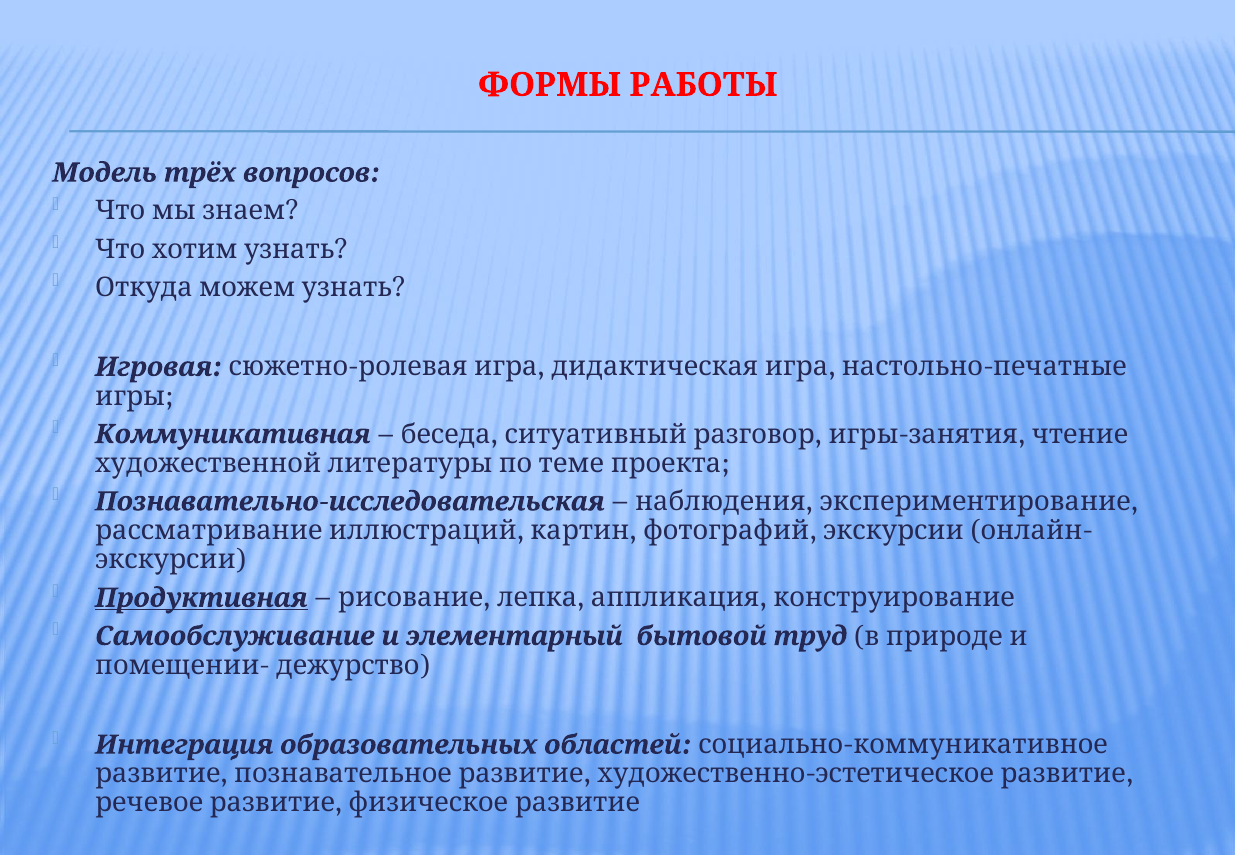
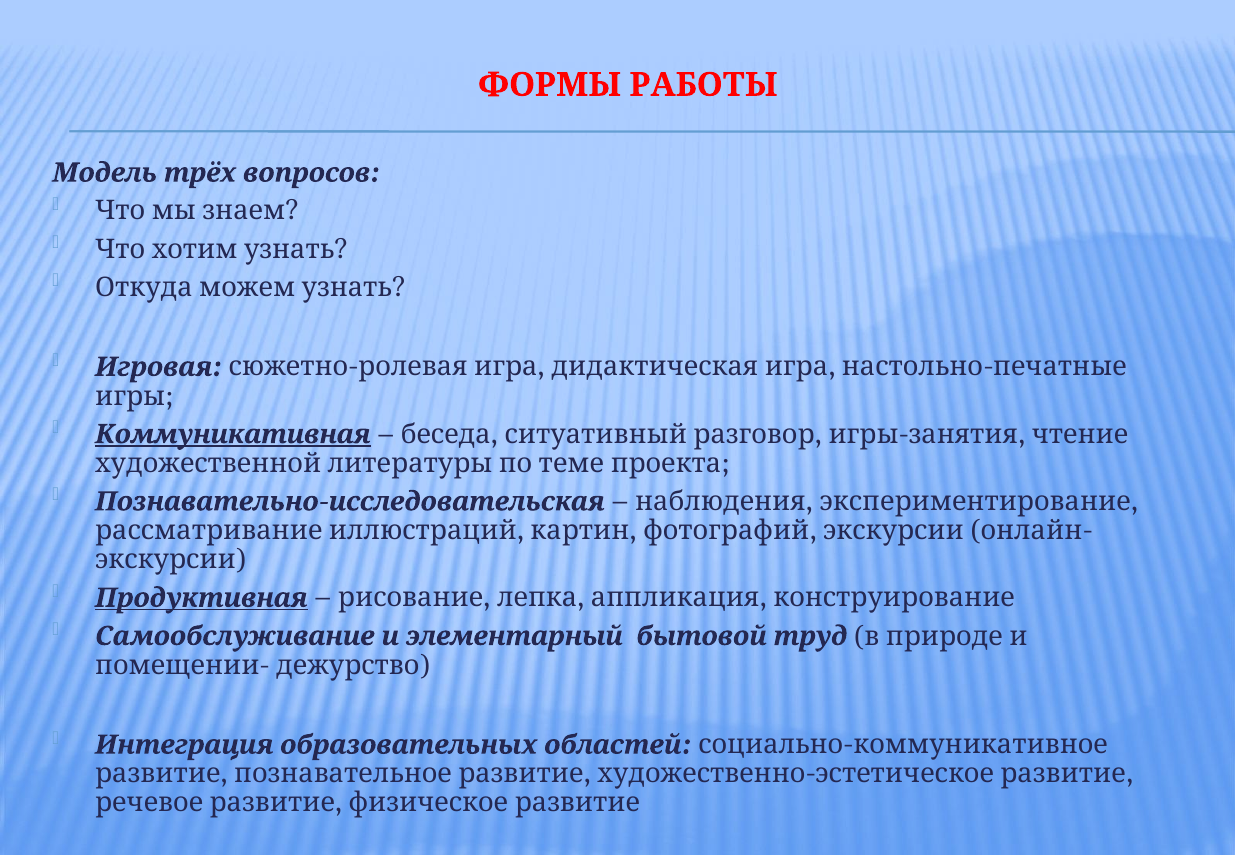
Коммуникативная underline: none -> present (233, 434)
